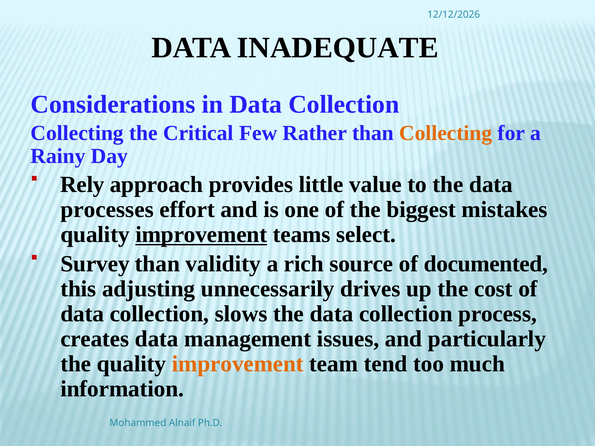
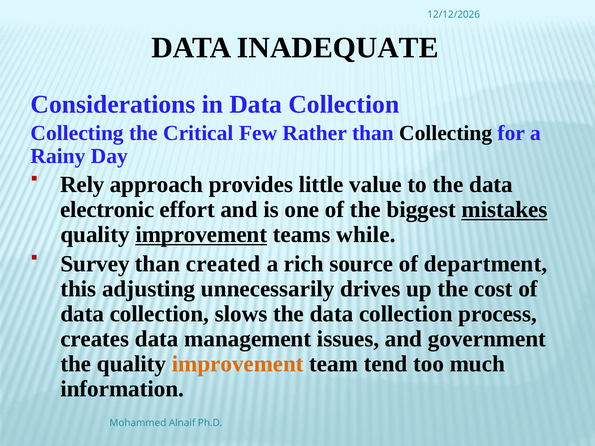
Collecting colour: orange -> black (446, 133)
processes: processes -> electronic (107, 210)
mistakes underline: none -> present (504, 210)
select: select -> while (366, 235)
validity: validity -> created (223, 264)
documented: documented -> department (486, 264)
particularly: particularly -> government (487, 339)
